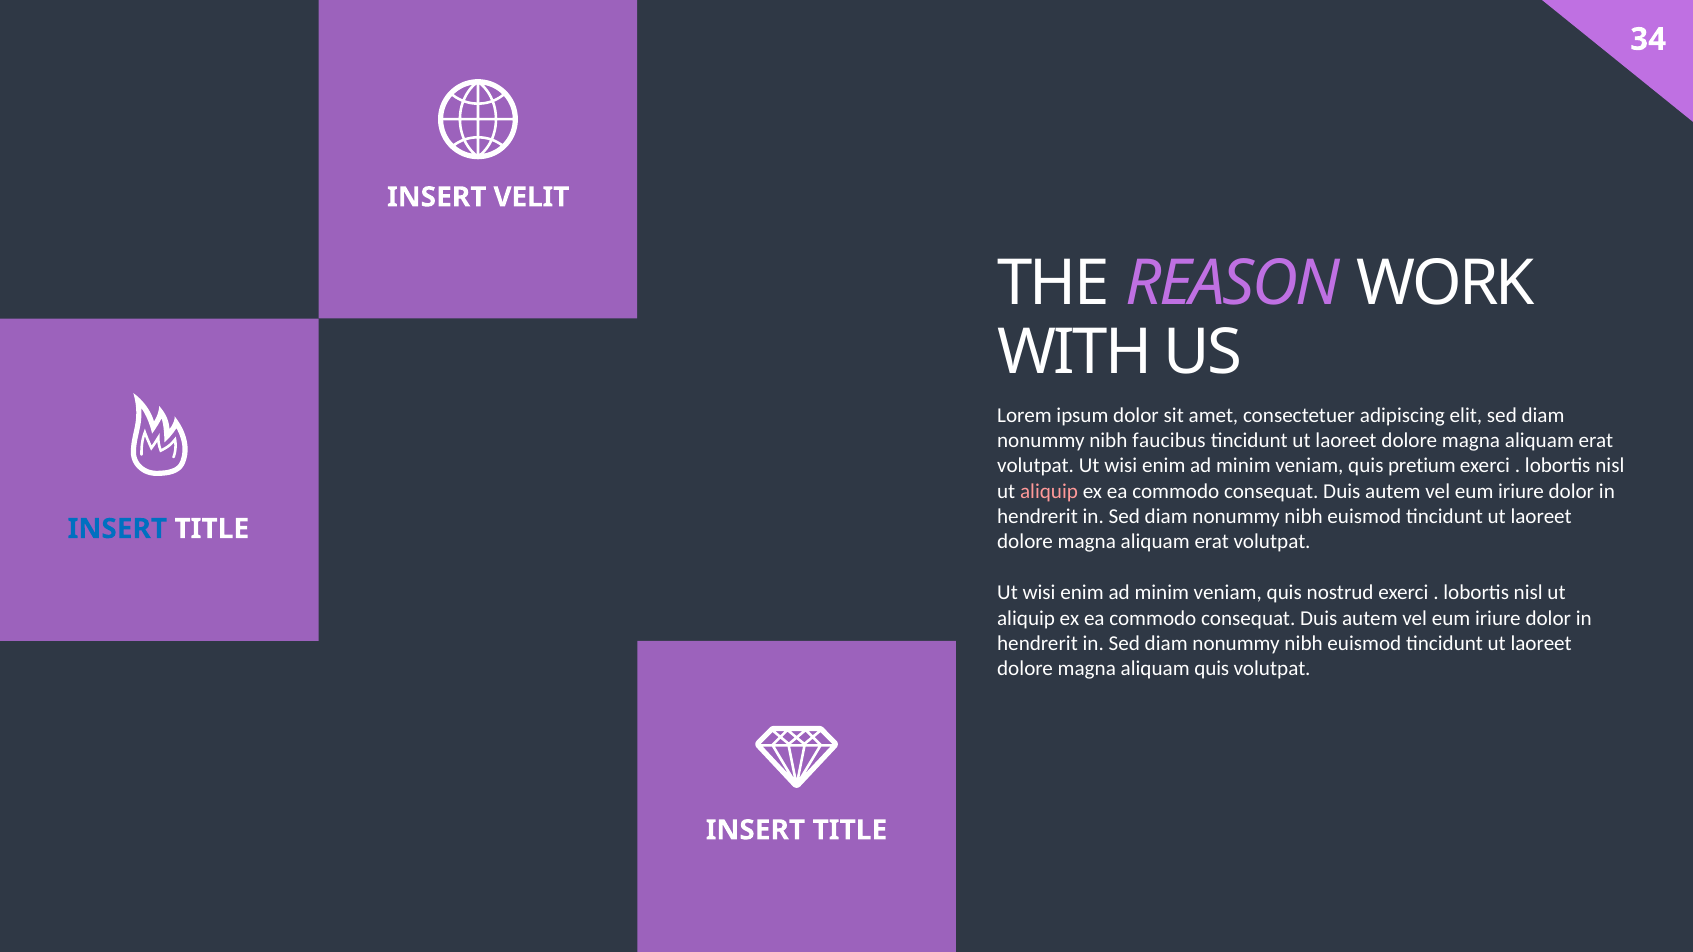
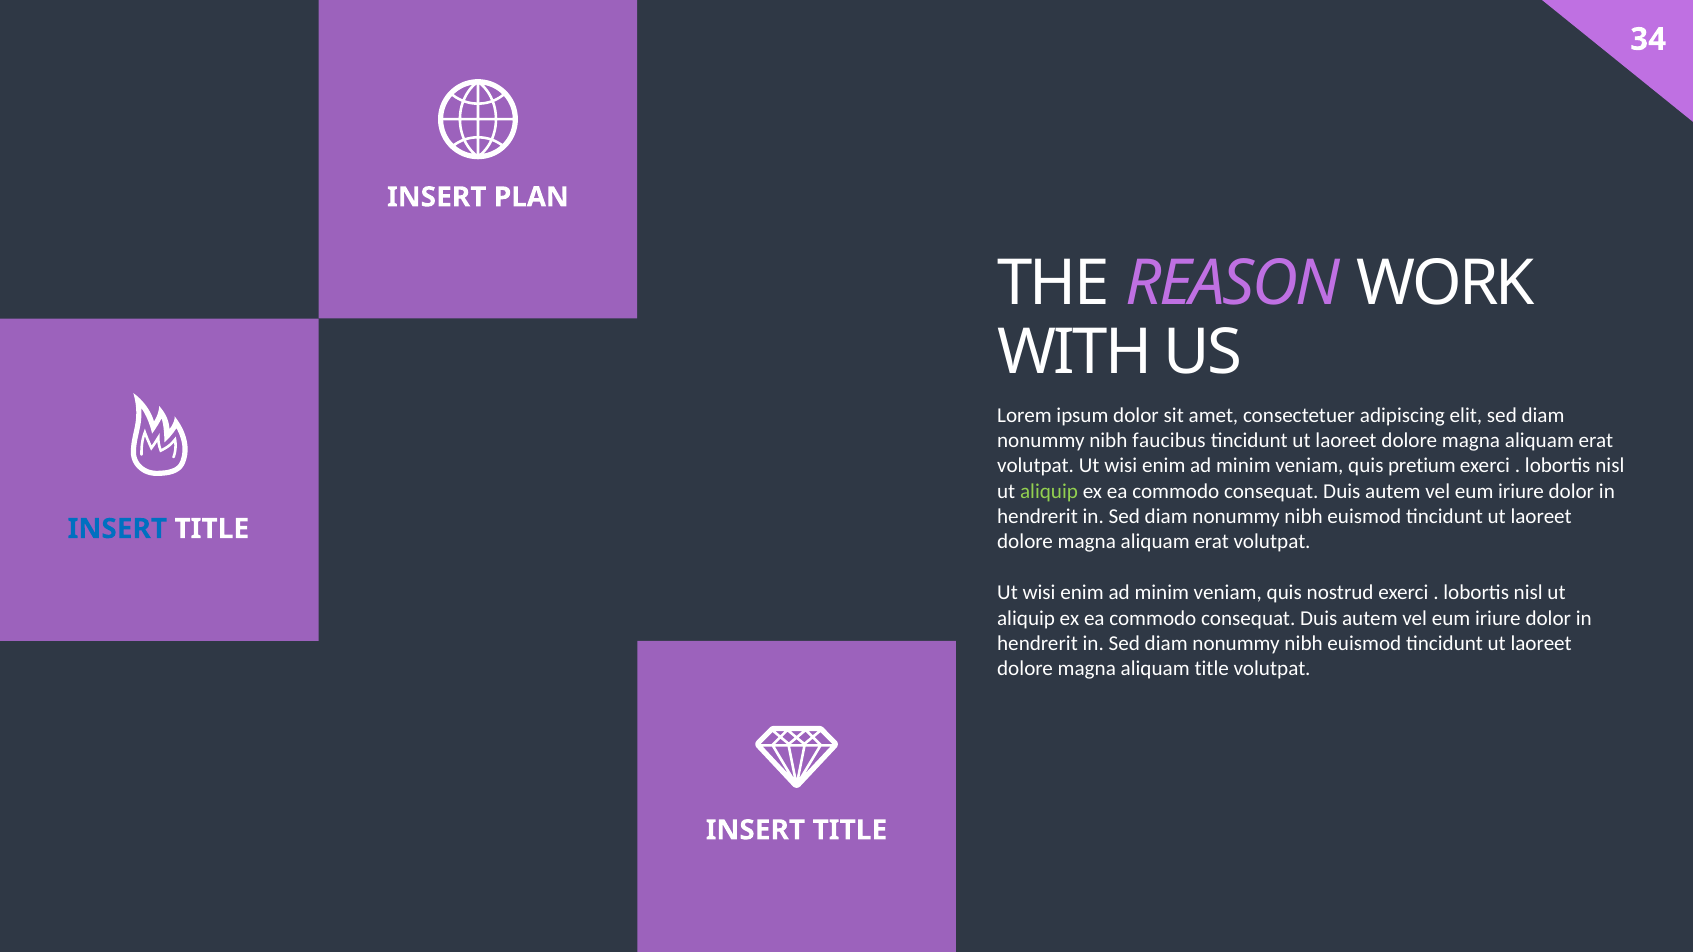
VELIT: VELIT -> PLAN (531, 197)
aliquip colour: pink -> light green (1049, 491)
aliquam quis: quis -> title (1212, 669)
